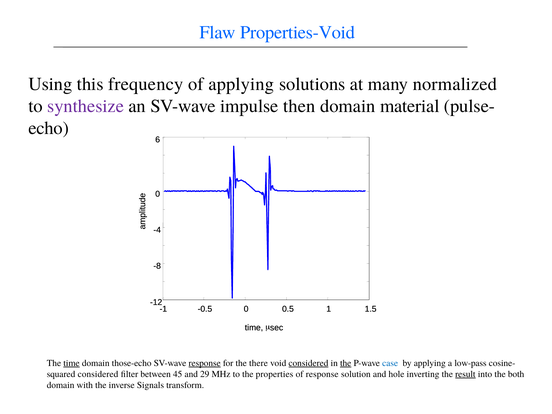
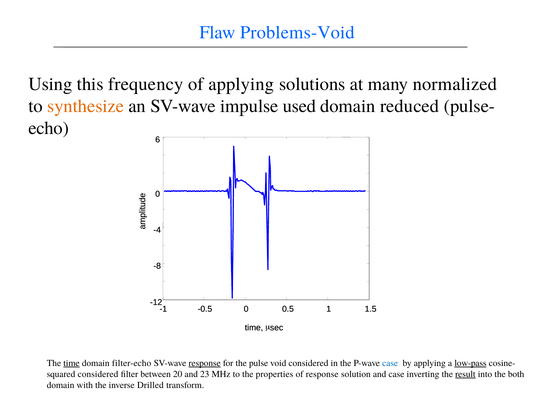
Properties-Void: Properties-Void -> Problems-Void (297, 32)
synthesize colour: purple -> orange (86, 106)
then: then -> used (299, 106)
material: material -> reduced (410, 106)
those-echo: those-echo -> filter-echo (132, 363)
there: there -> pulse (259, 363)
considered underline: present -> none (308, 363)
the underline: present -> none (346, 363)
low-pass underline: none -> present (470, 363)
45: 45 -> 20 (178, 374)
29: 29 -> 23 (205, 374)
and hole: hole -> case (396, 374)
Signals: Signals -> Drilled (150, 385)
